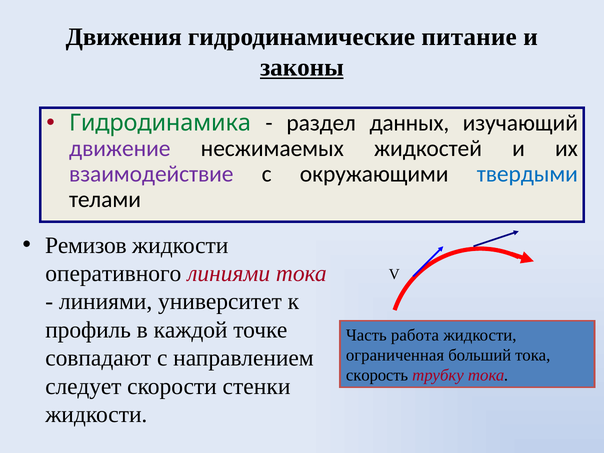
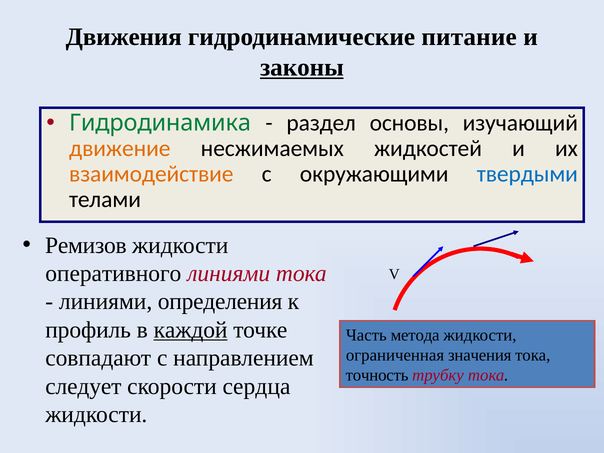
данных: данных -> основы (409, 123)
движение colour: purple -> orange (120, 149)
взаимодействие colour: purple -> orange (151, 174)
университет: университет -> определения (220, 302)
каждой underline: none -> present (191, 330)
работа: работа -> метода (415, 335)
больший: больший -> значения (480, 355)
скорость: скорость -> точность (377, 375)
стенки: стенки -> сердца (256, 386)
